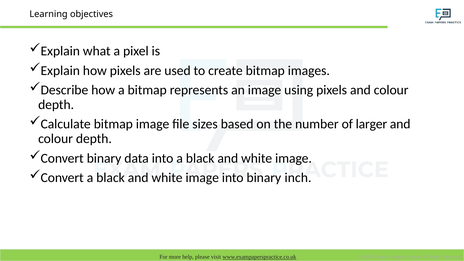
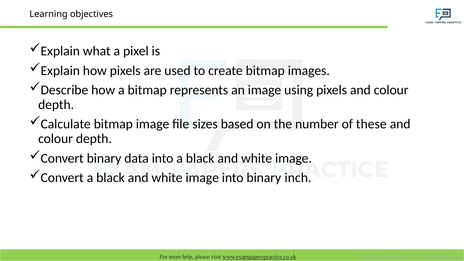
larger: larger -> these (371, 124)
